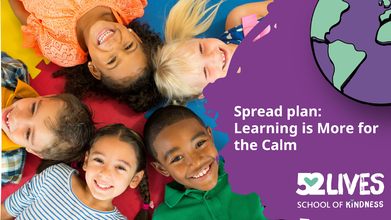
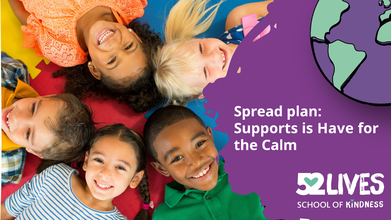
Learning: Learning -> Supports (266, 128)
More: More -> Have (335, 128)
